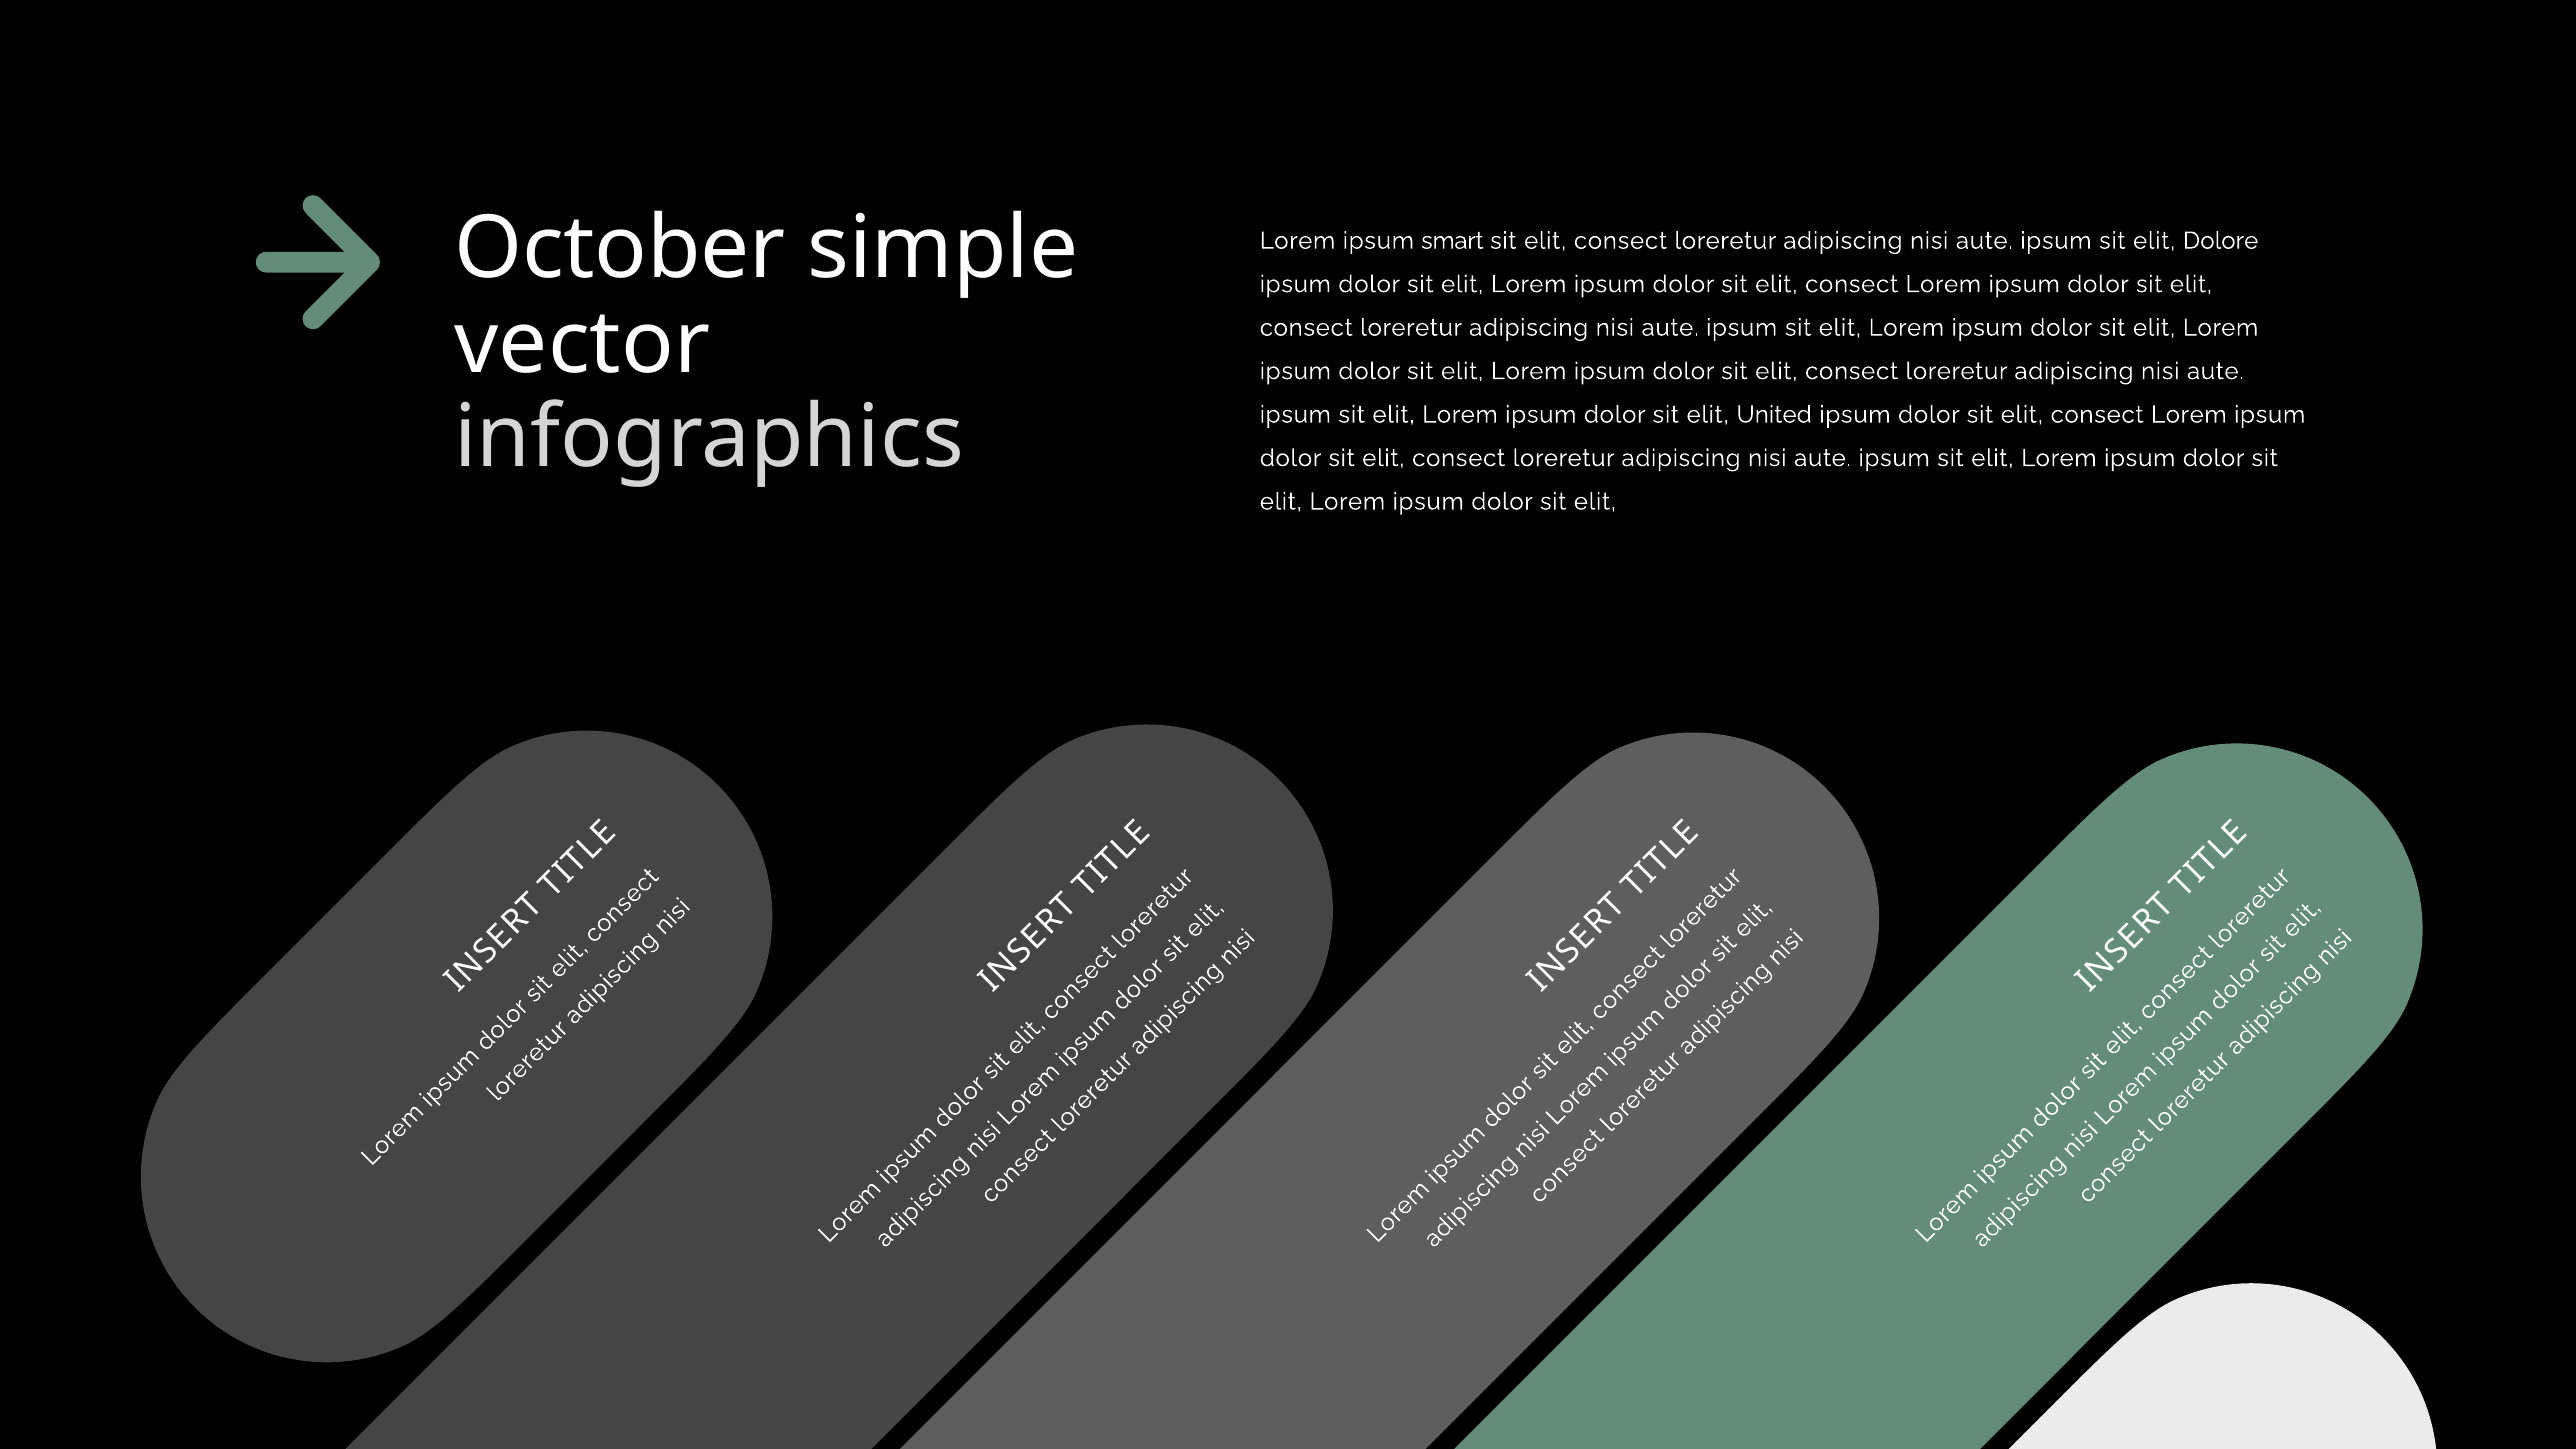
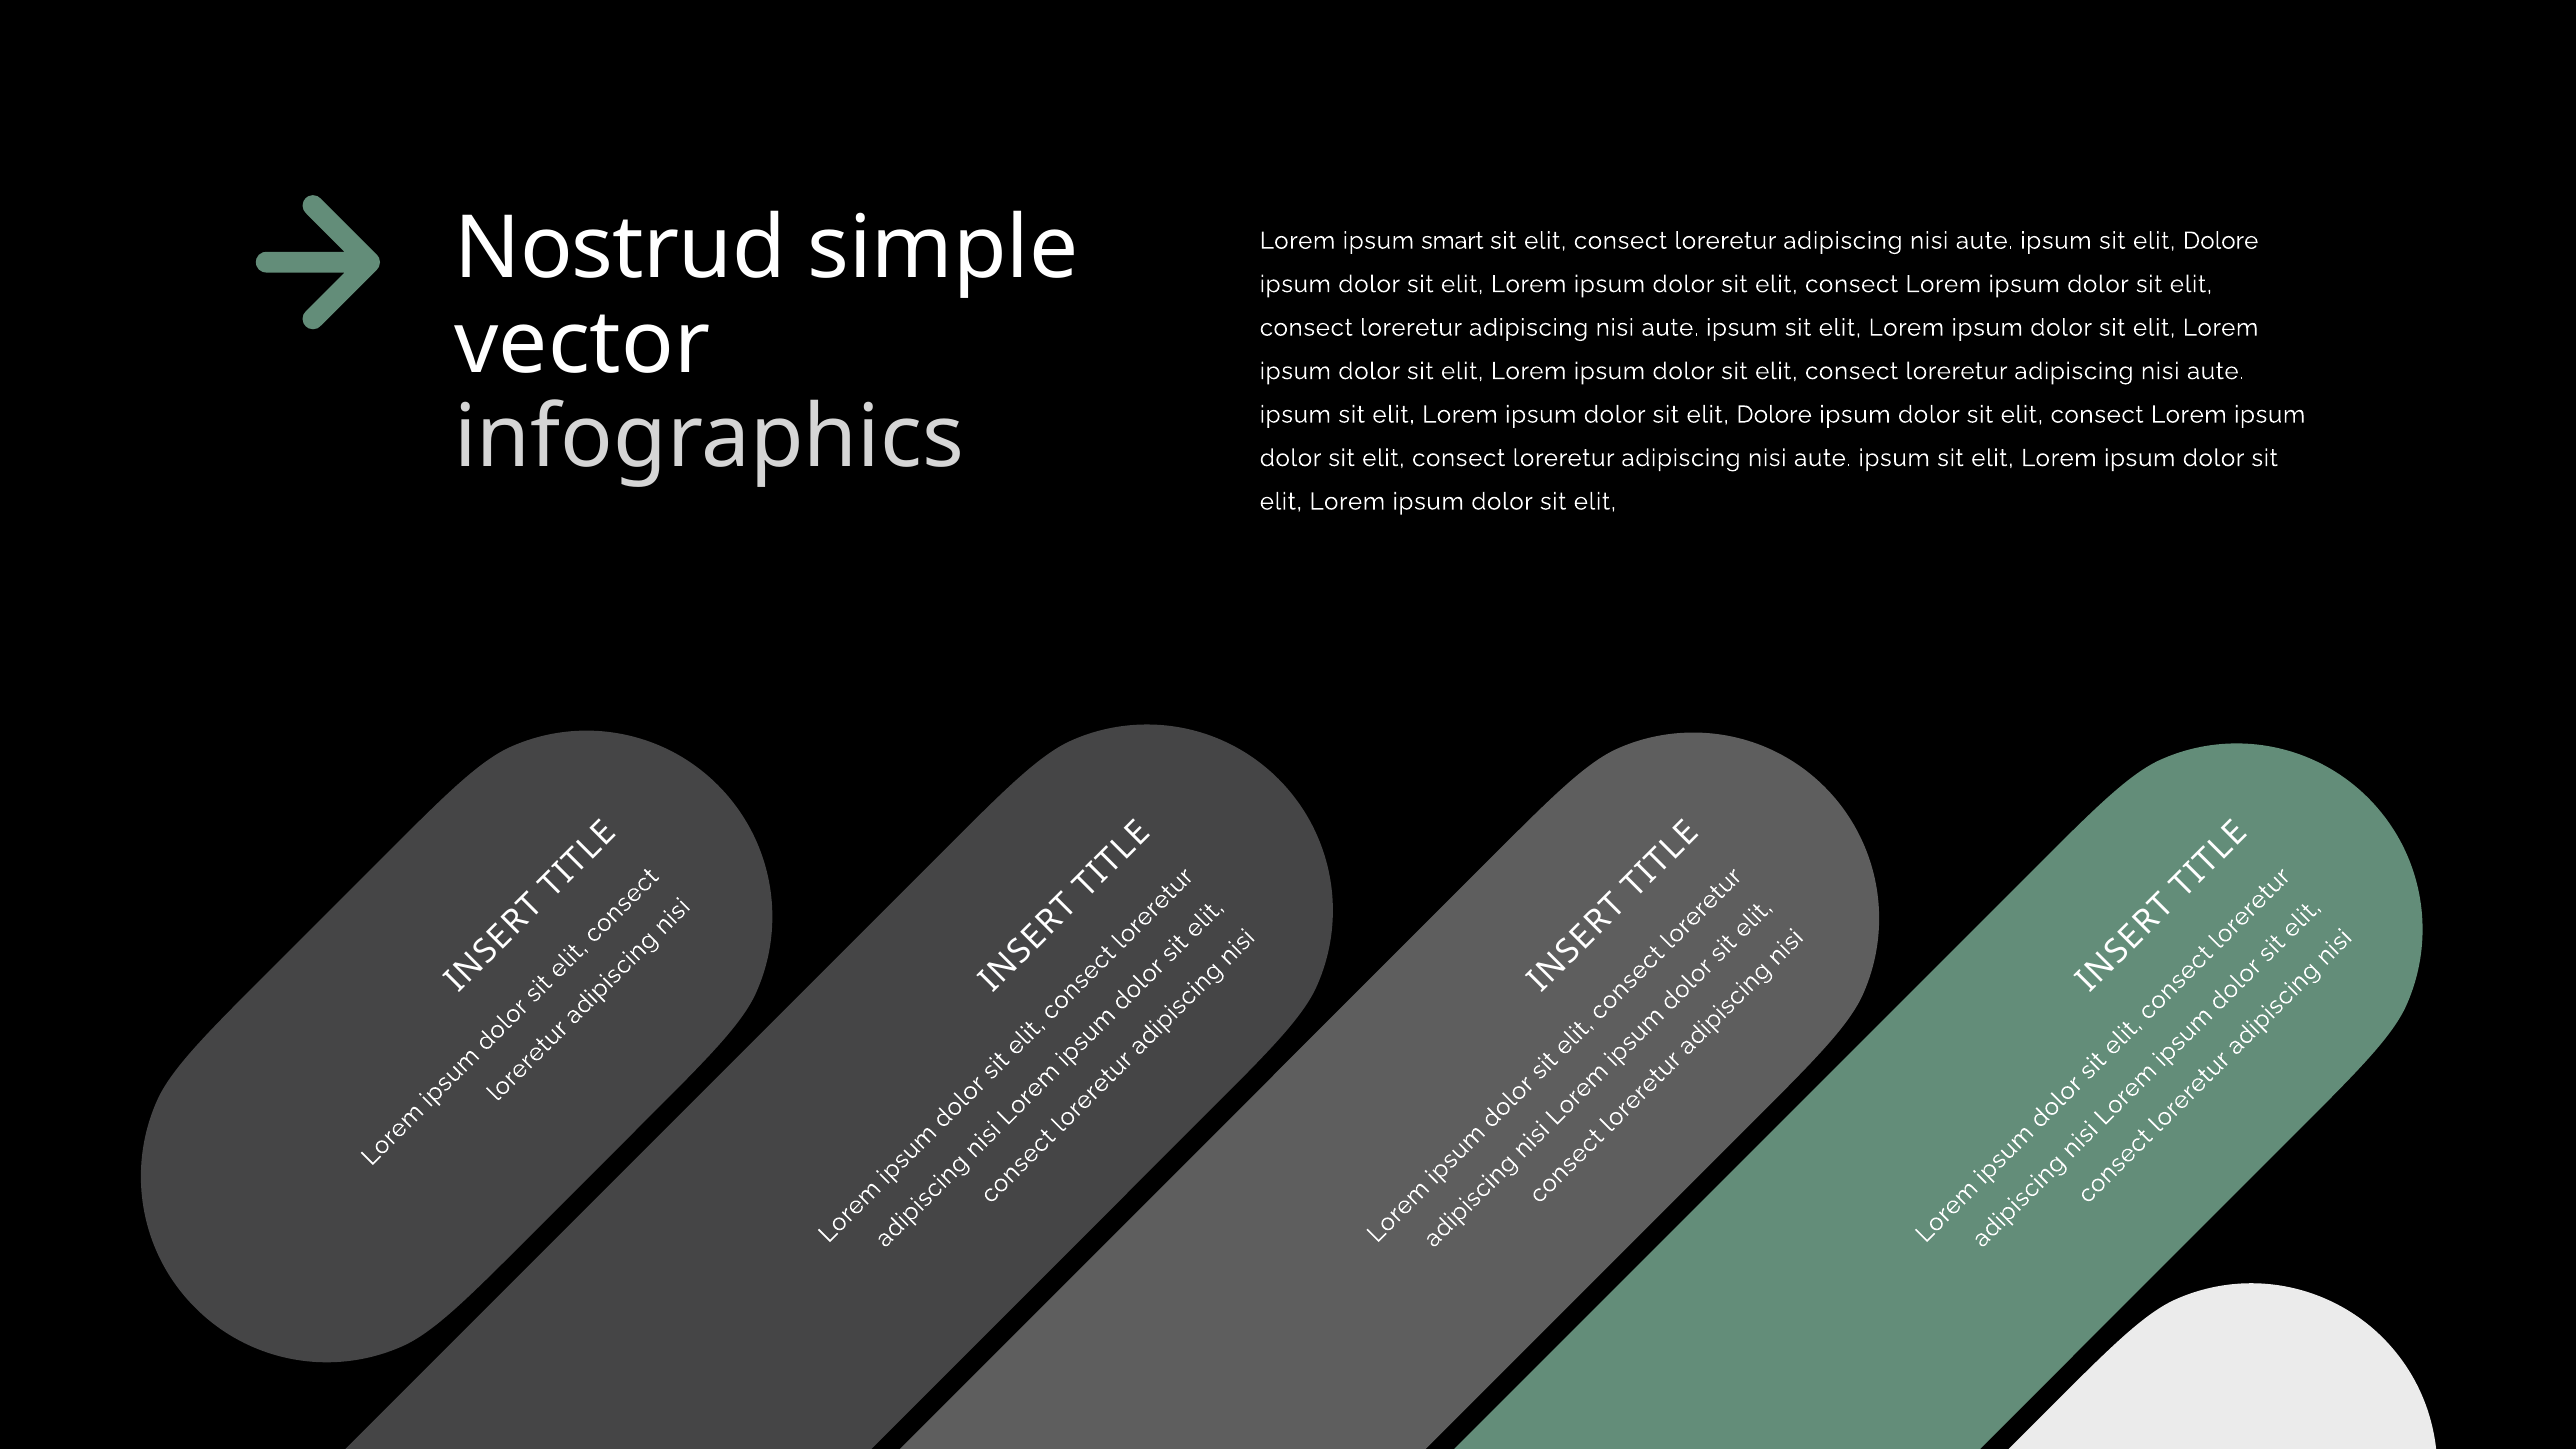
October: October -> Nostrud (620, 249)
dolor sit elit United: United -> Dolore (1774, 415)
